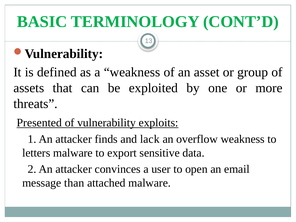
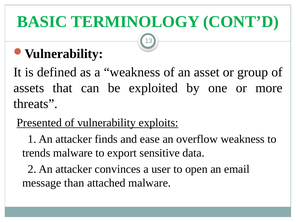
lack: lack -> ease (150, 139)
letters: letters -> trends (36, 153)
